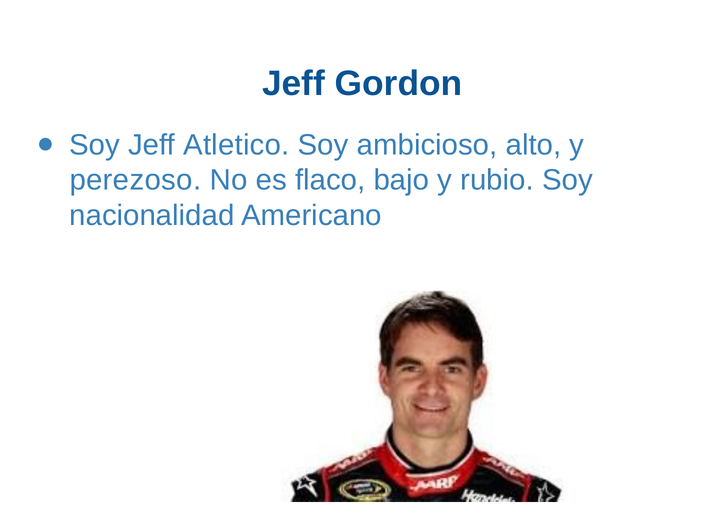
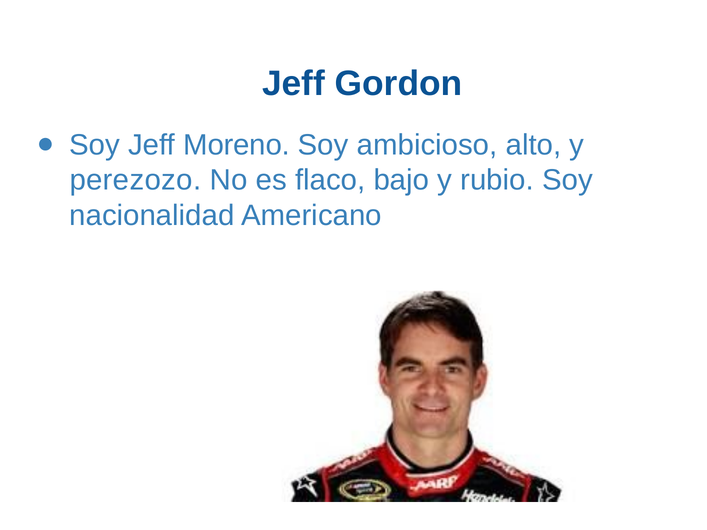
Atletico: Atletico -> Moreno (237, 145)
perezoso: perezoso -> perezozo (135, 180)
